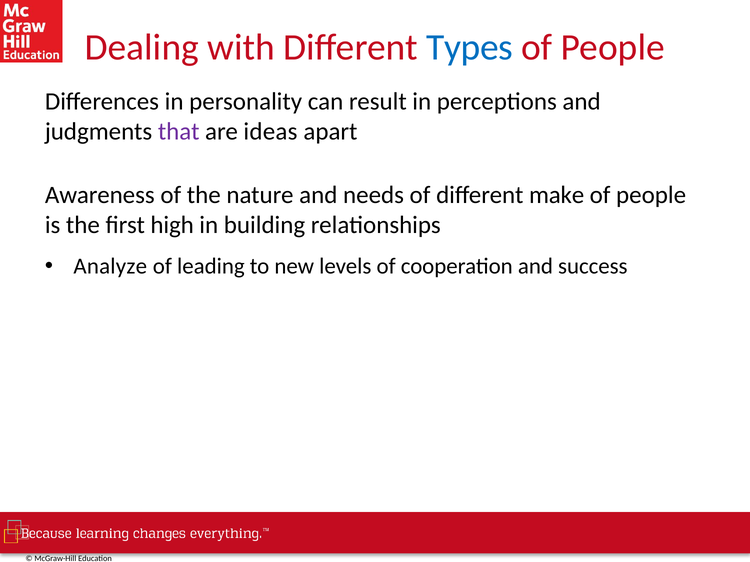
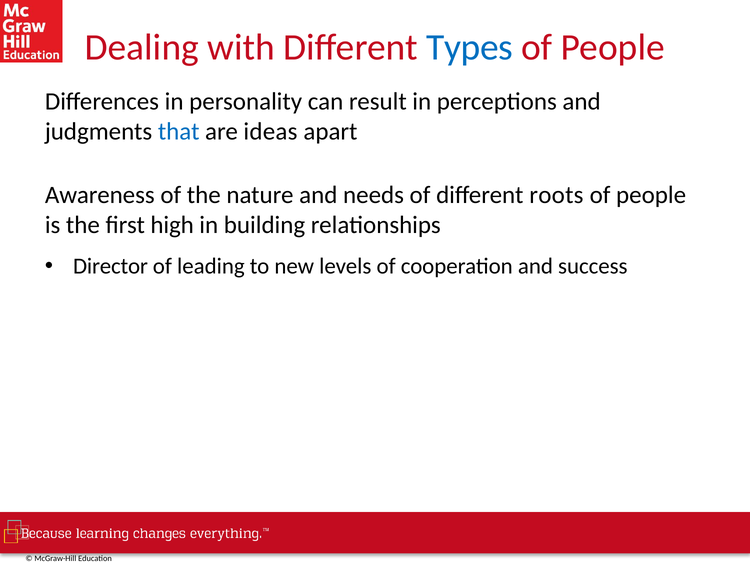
that colour: purple -> blue (179, 132)
make: make -> roots (556, 195)
Analyze: Analyze -> Director (110, 266)
